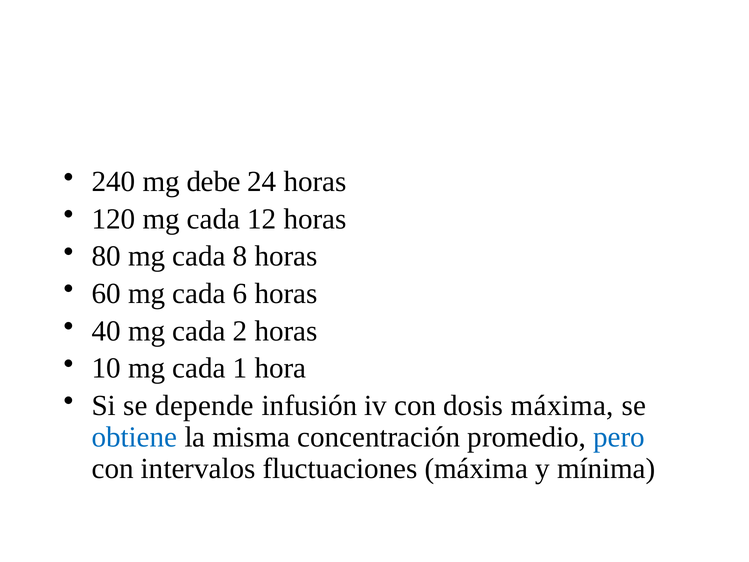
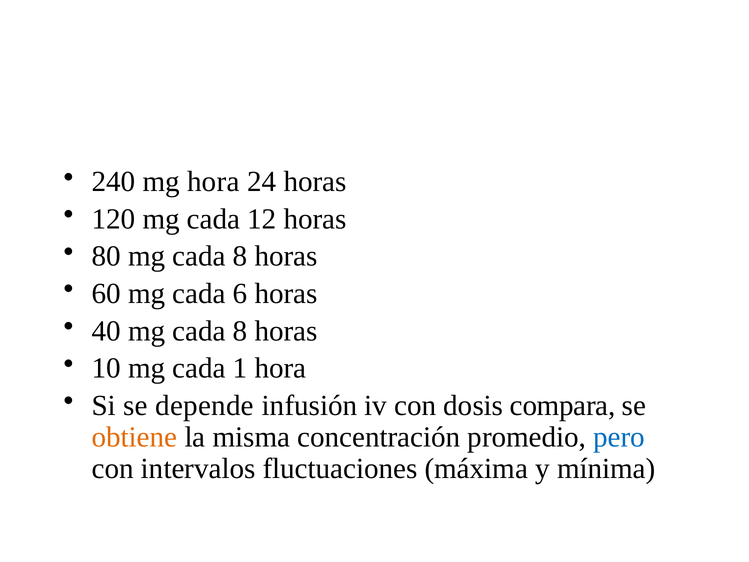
mg debe: debe -> hora (213, 182)
40 mg cada 2: 2 -> 8 (240, 331)
dosis máxima: máxima -> compara (563, 405)
obtiene colour: blue -> orange (135, 437)
